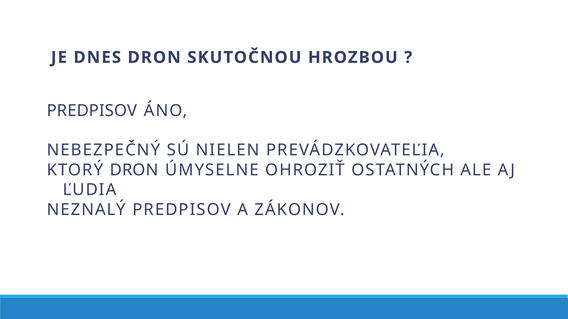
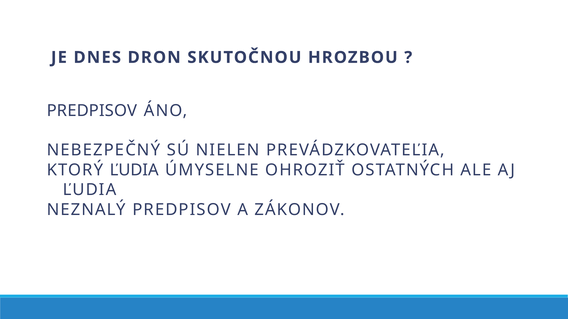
KTORÝ DRON: DRON -> ĽUDIA (134, 170)
